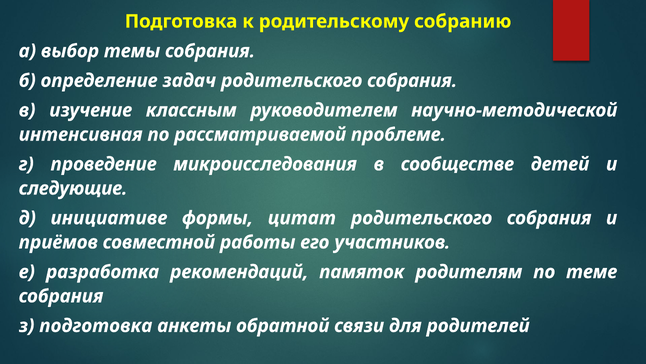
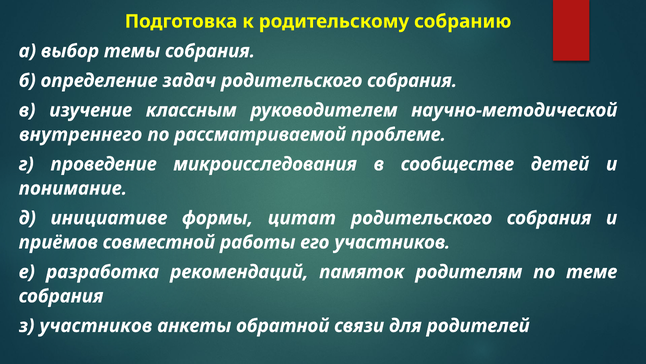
интенсивная: интенсивная -> внутреннего (81, 134)
следующие: следующие -> понимание (73, 188)
з подготовка: подготовка -> участников (96, 325)
